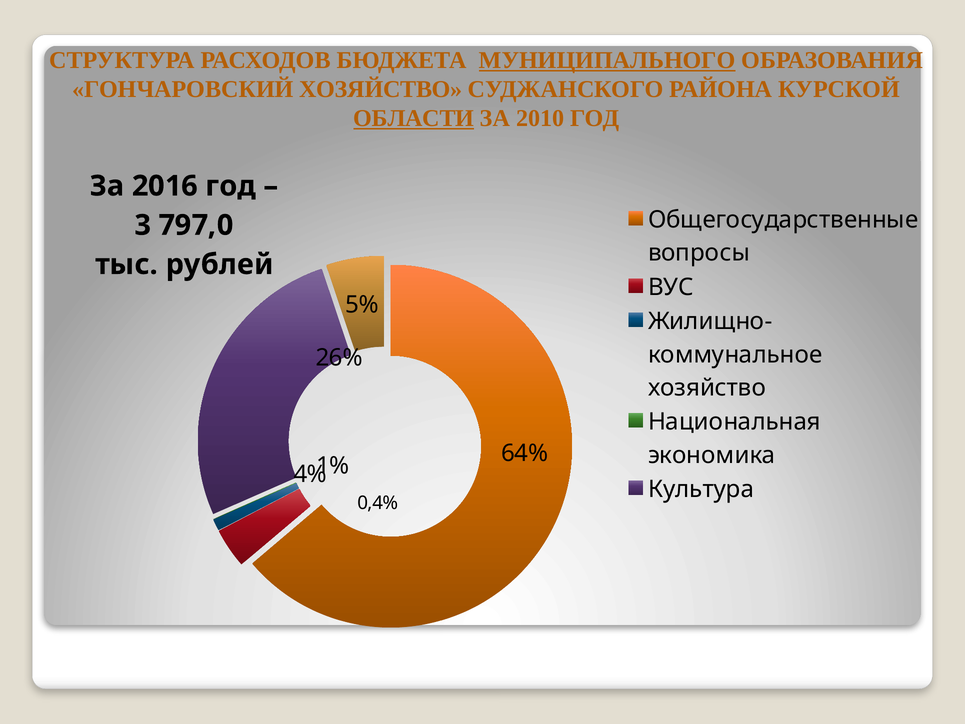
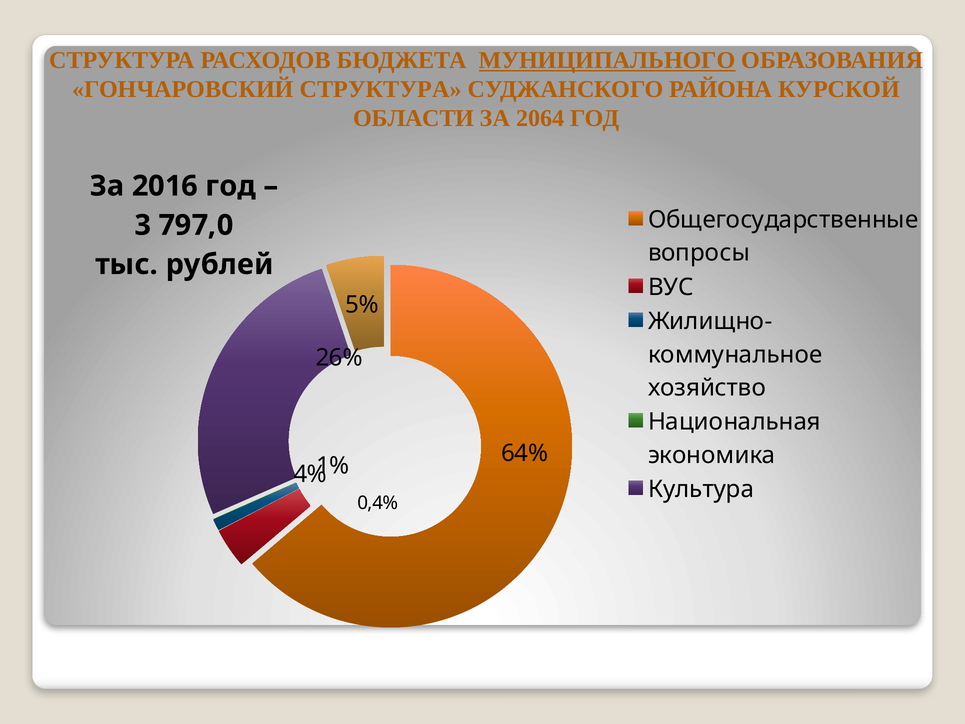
ГОНЧАРОВСКИЙ ХОЗЯЙСТВО: ХОЗЯЙСТВО -> СТРУКТУРА (381, 89)
ОБЛАСТИ underline: present -> none (414, 118)
2010: 2010 -> 2064 (540, 118)
